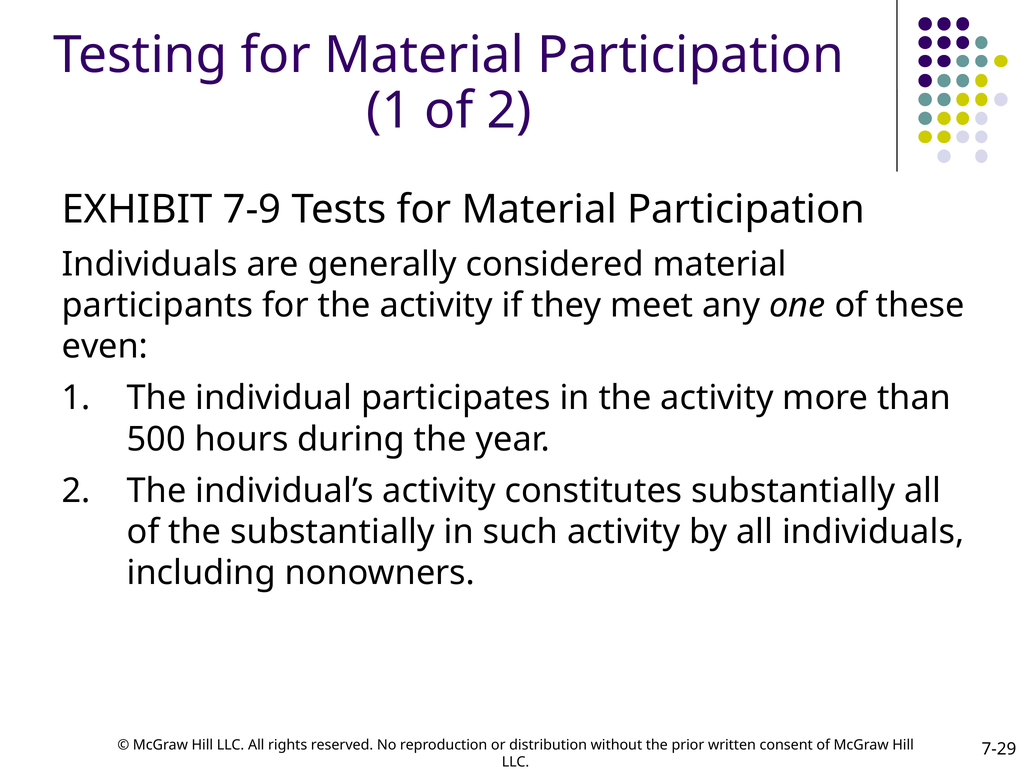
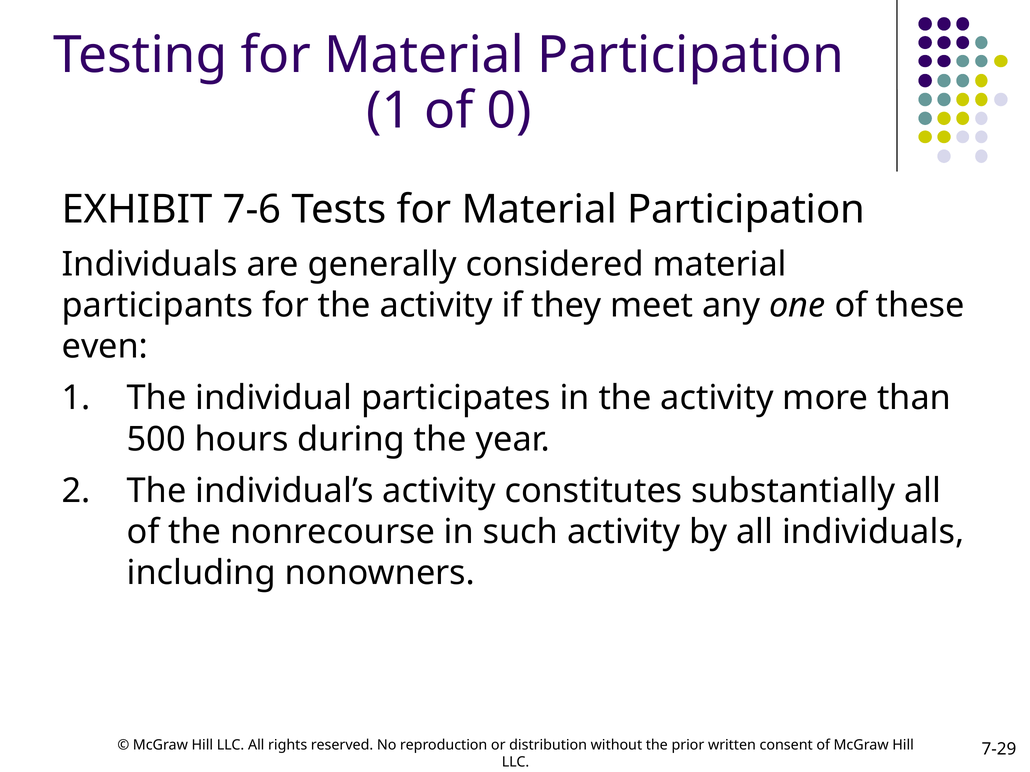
of 2: 2 -> 0 (509, 111)
7-9: 7-9 -> 7-6 (252, 210)
the substantially: substantially -> nonrecourse (333, 532)
